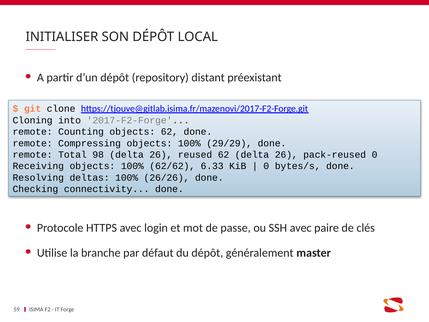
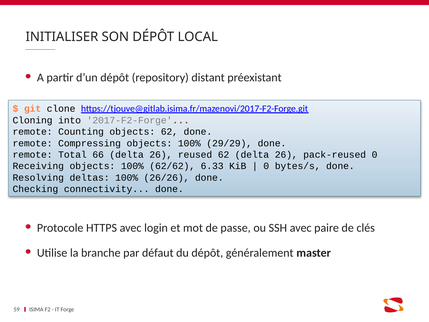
98: 98 -> 66 (98, 155)
